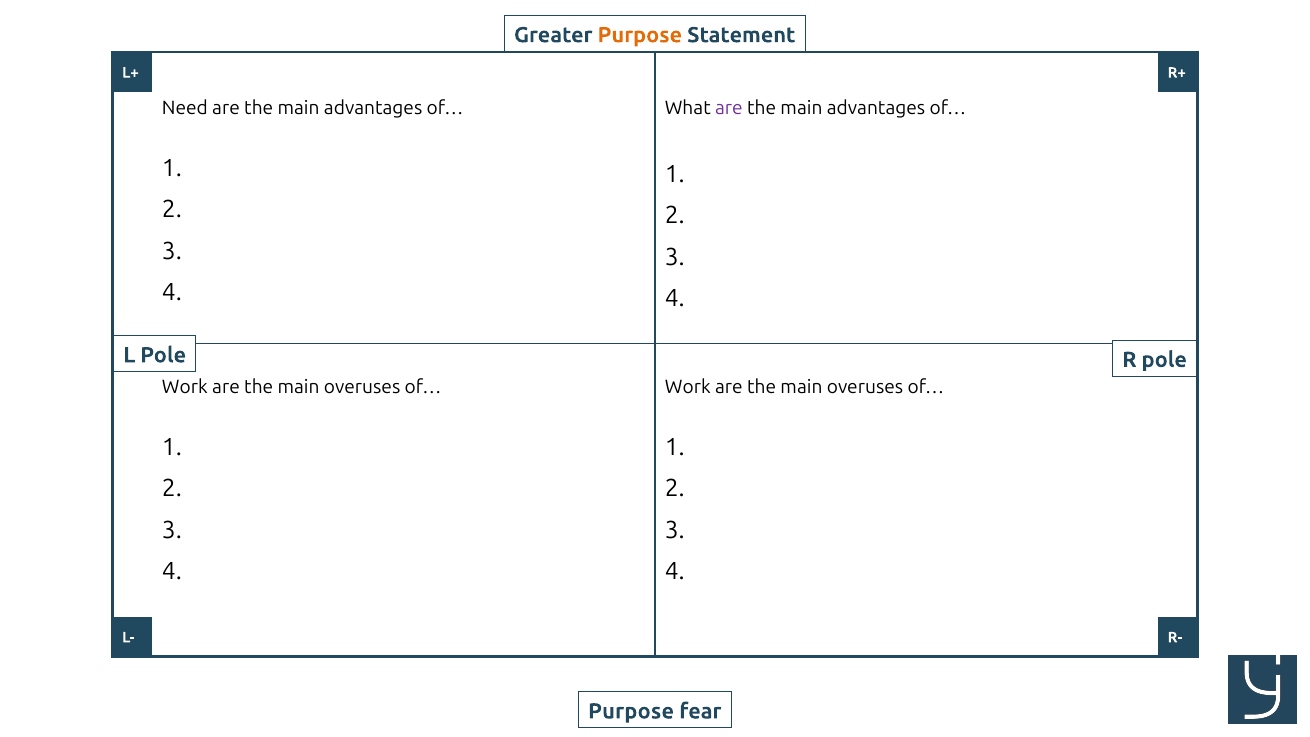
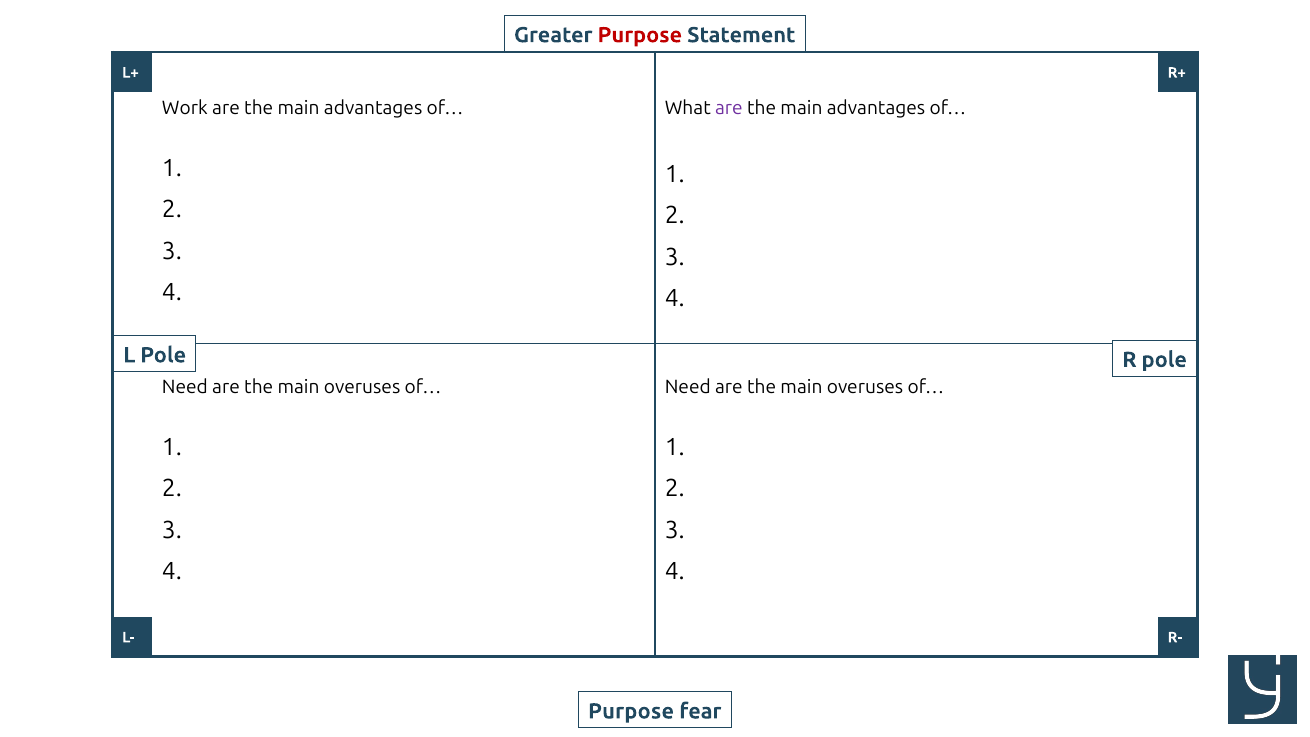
Purpose colour: orange -> red (640, 35)
Need: Need -> Work (185, 108)
Work: Work -> Need (185, 387)
Work: Work -> Need (688, 387)
